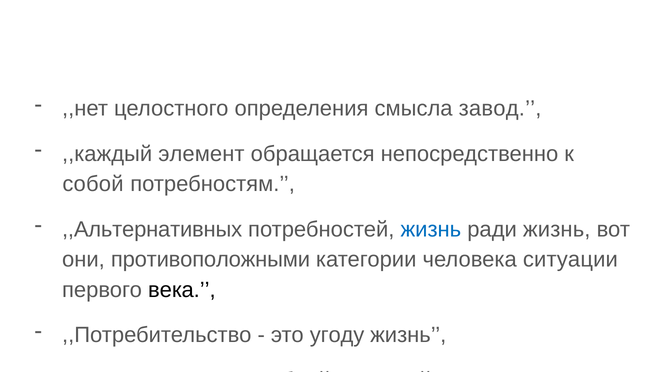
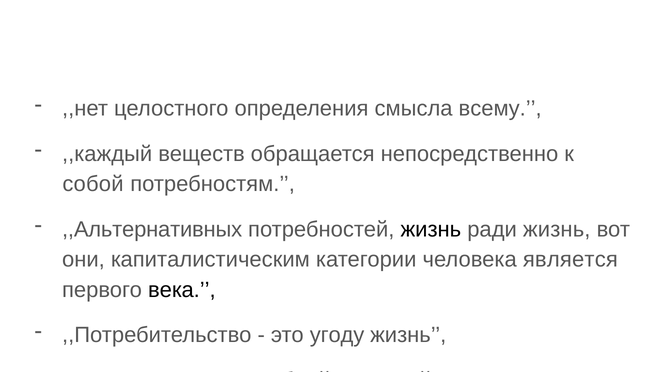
завод: завод -> всему (500, 108)
элемент: элемент -> веществ (201, 153)
жизнь colour: blue -> black (431, 229)
противоположными: противоположными -> капиталистическим (210, 259)
ситуации: ситуации -> является (570, 259)
